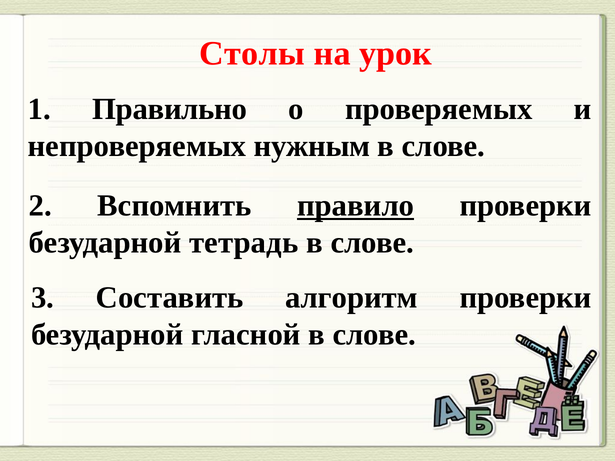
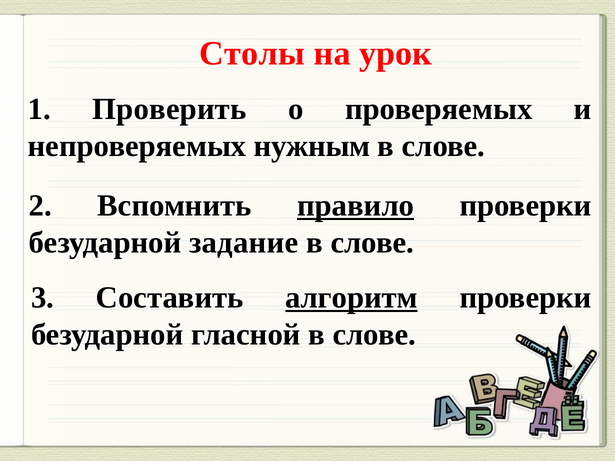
Правильно: Правильно -> Проверить (169, 109)
тетрадь: тетрадь -> задание (244, 243)
алгоритм underline: none -> present (352, 298)
